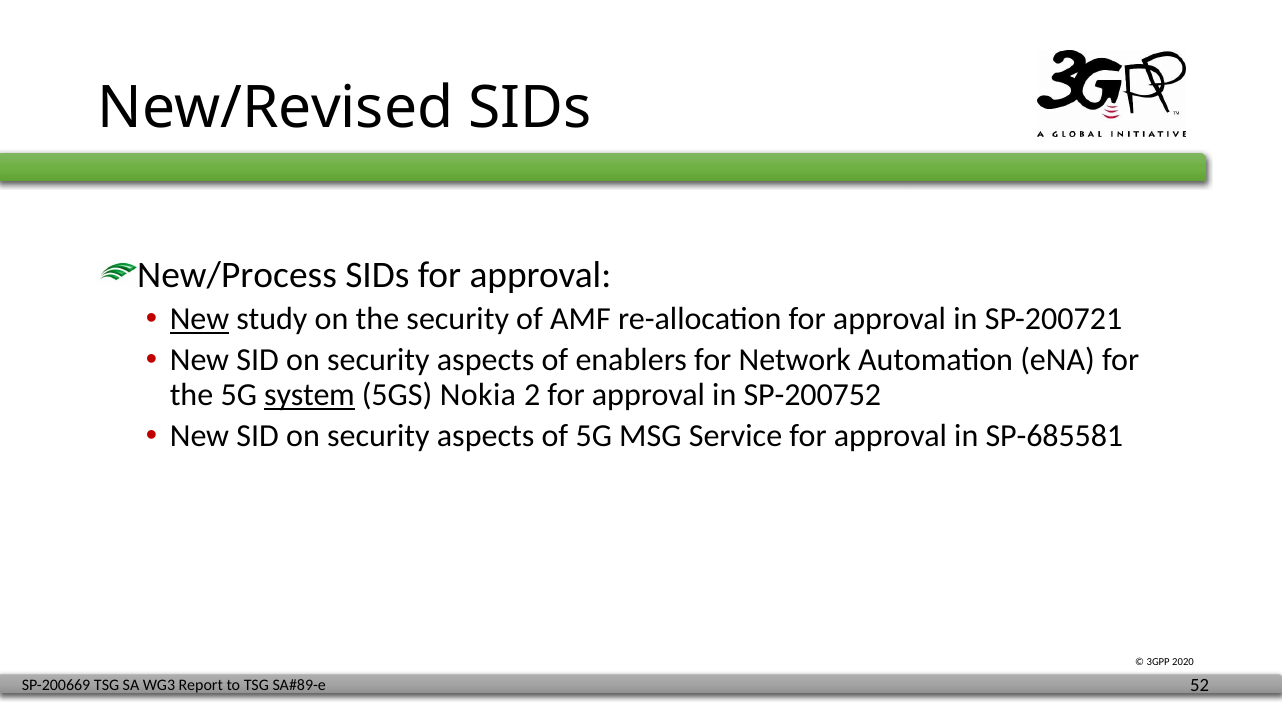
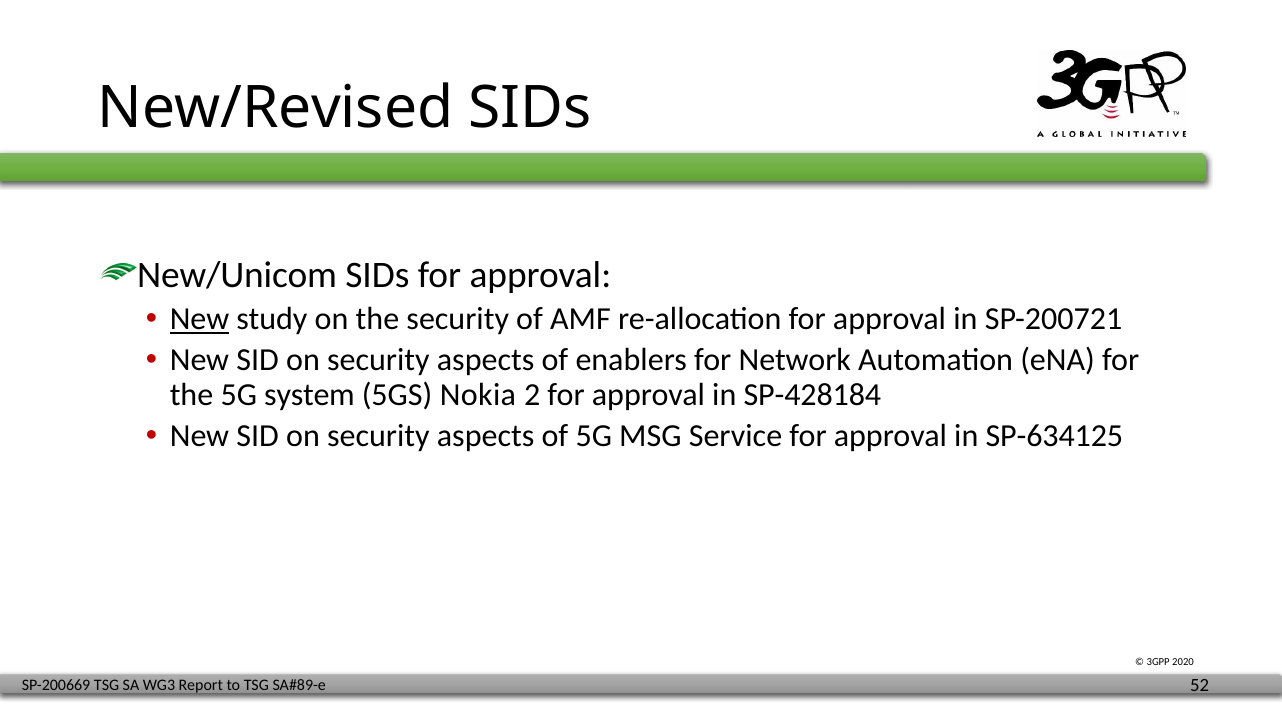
New/Process: New/Process -> New/Unicom (237, 275)
system underline: present -> none (310, 395)
SP-200752: SP-200752 -> SP-428184 (812, 395)
SP-685581: SP-685581 -> SP-634125 (1054, 436)
